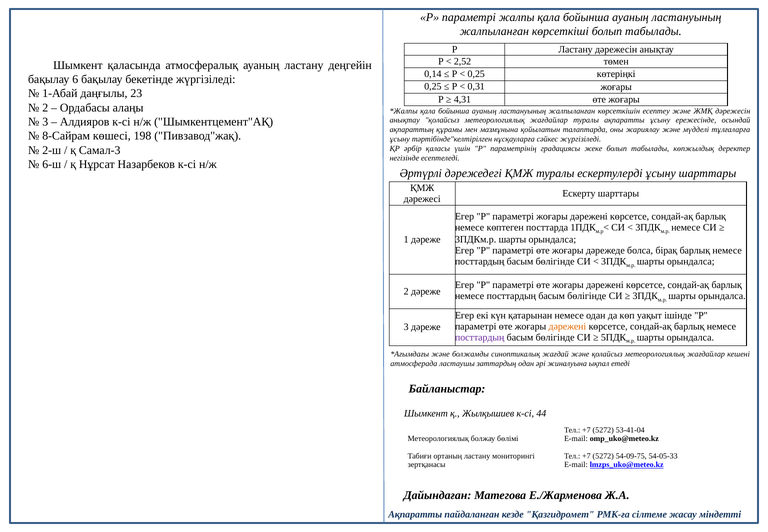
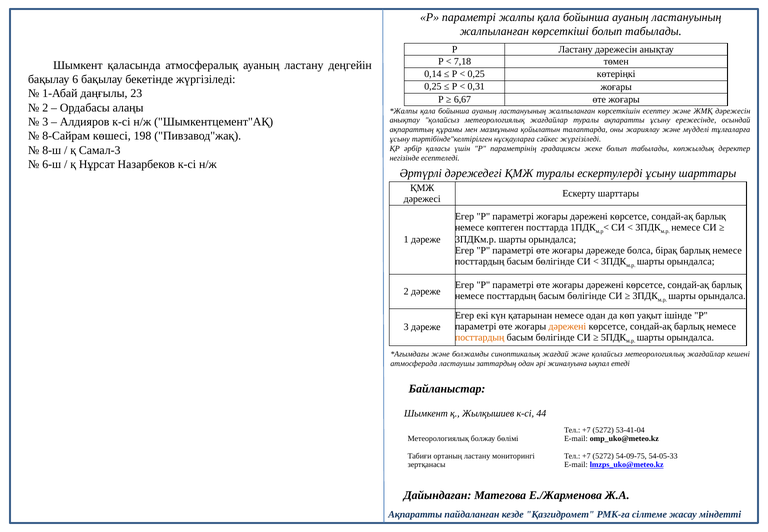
2,52: 2,52 -> 7,18 (463, 61)
4,31: 4,31 -> 6,67 (462, 99)
2-ш: 2-ш -> 8-ш (52, 150)
посттардың colour: purple -> orange (480, 337)
